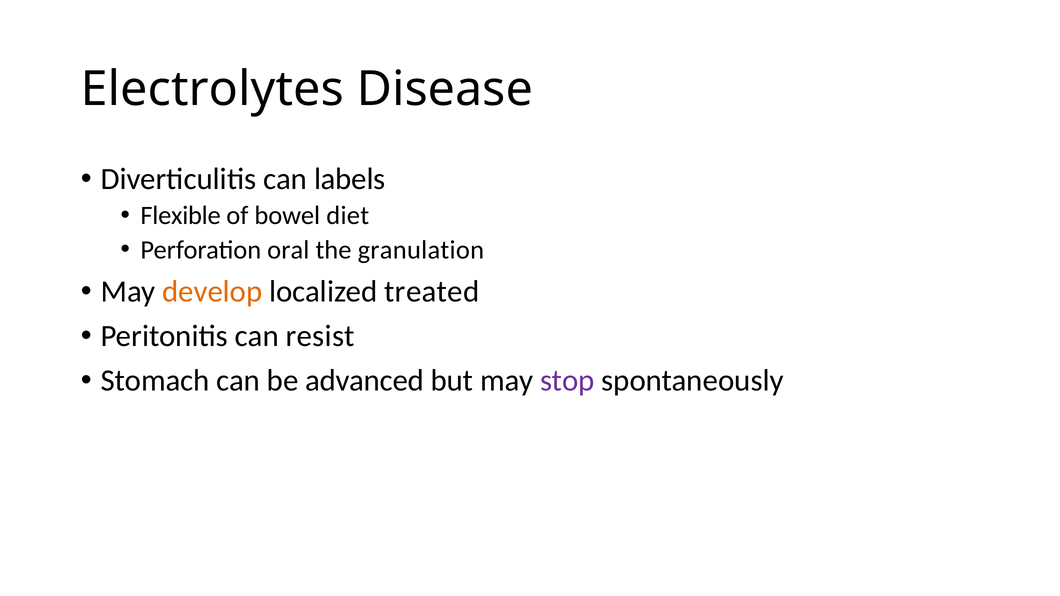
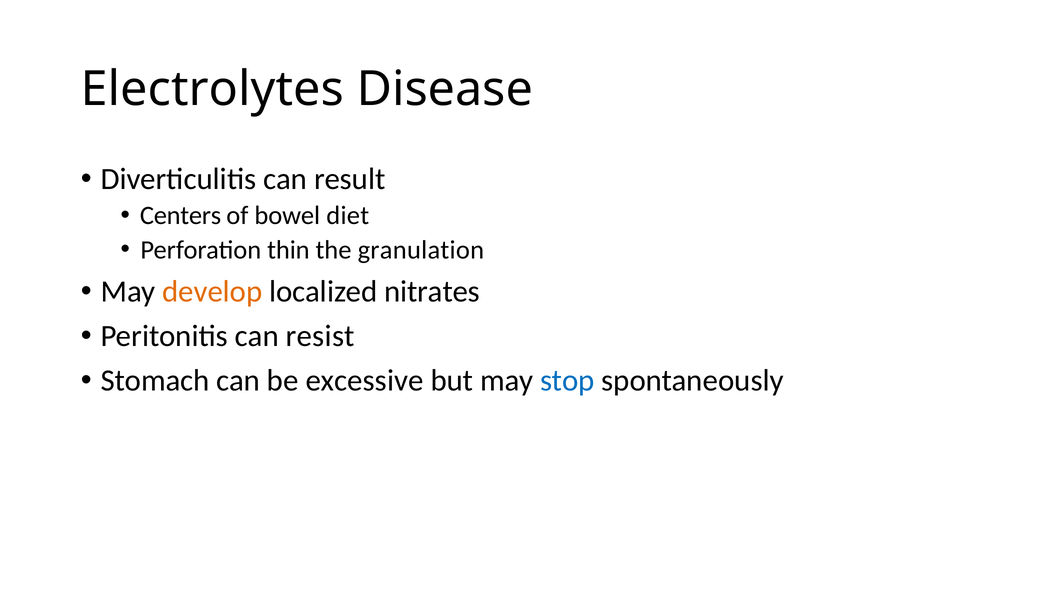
labels: labels -> result (350, 179)
Flexible: Flexible -> Centers (181, 216)
oral: oral -> thin (288, 250)
treated: treated -> nitrates (432, 292)
advanced: advanced -> excessive (365, 381)
stop colour: purple -> blue (567, 381)
